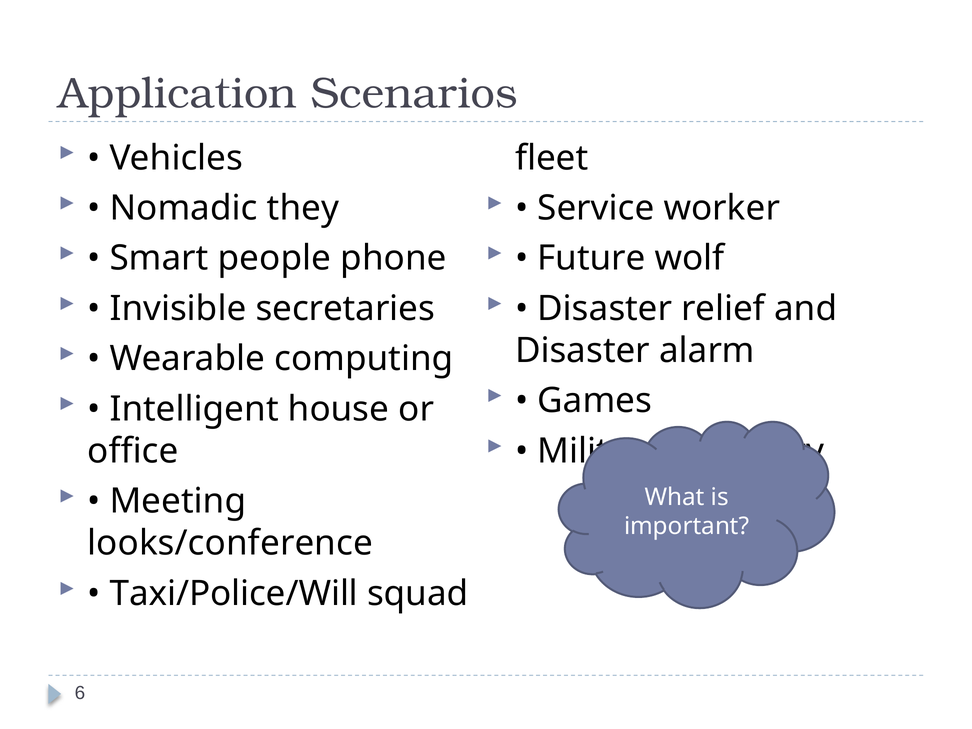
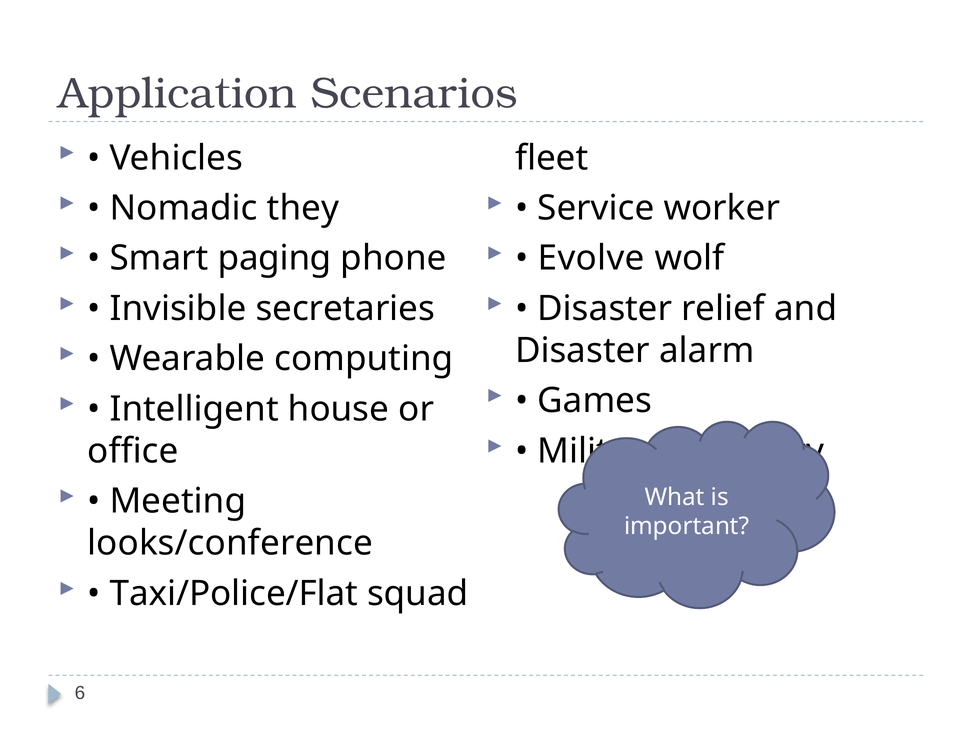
people: people -> paging (275, 258)
Future: Future -> Evolve (591, 258)
Taxi/Police/Will: Taxi/Police/Will -> Taxi/Police/Flat (234, 594)
